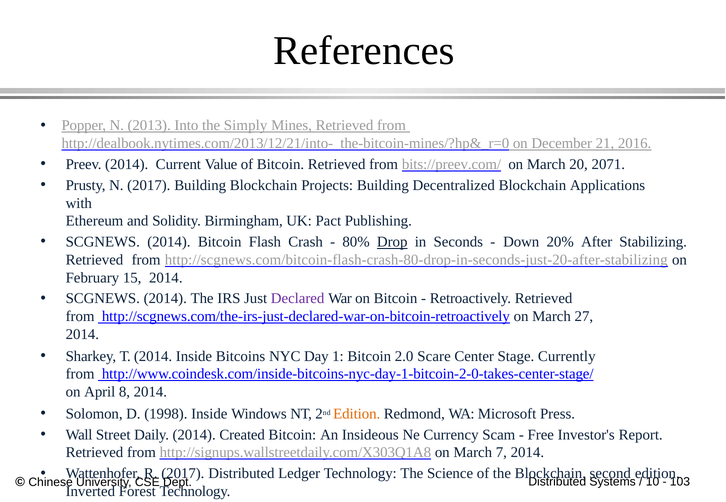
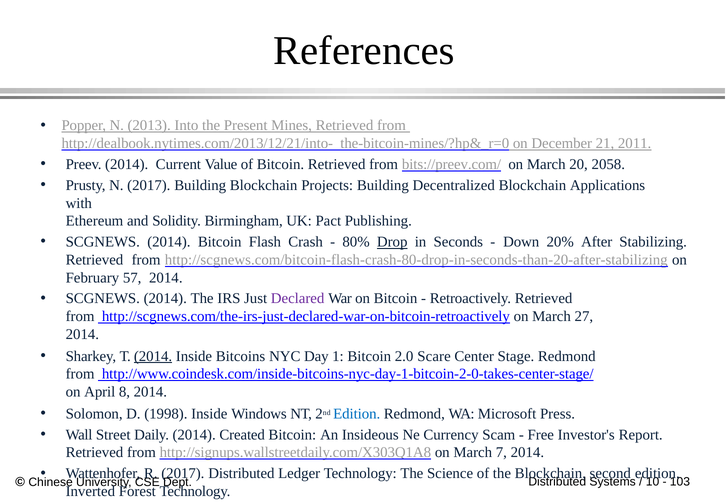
Simply: Simply -> Present (246, 126)
2016: 2016 -> 2011 (635, 144)
2071: 2071 -> 2058 (608, 165)
http://scgnews.com/bitcoin-flash-crash-80-drop-in-seconds-just-20-after-stabilizing: http://scgnews.com/bitcoin-flash-crash-80-drop-in-seconds-just-20-after-stabilizing -> http://scgnews.com/bitcoin-flash-crash-80-drop-in-seconds-than-20-after-stabilizing (416, 260)
15: 15 -> 57 (132, 278)
2014 underline: none -> present (153, 357)
Stage Currently: Currently -> Redmond (567, 357)
Edition colour: orange -> blue (357, 414)
